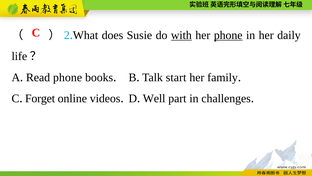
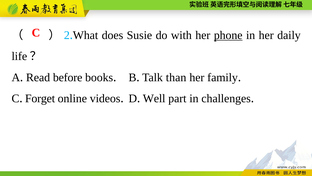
with underline: present -> none (181, 35)
Read phone: phone -> before (68, 77)
start: start -> than (176, 77)
